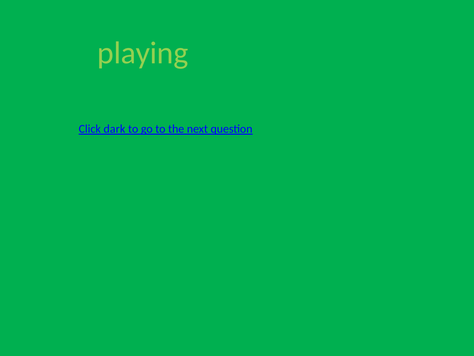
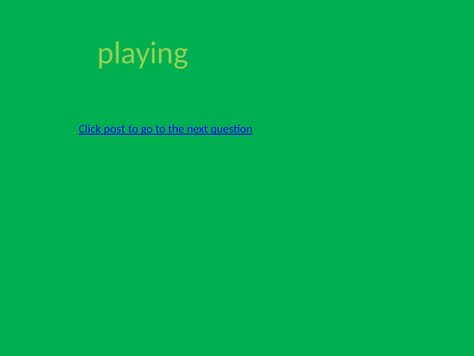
dark: dark -> post (114, 129)
